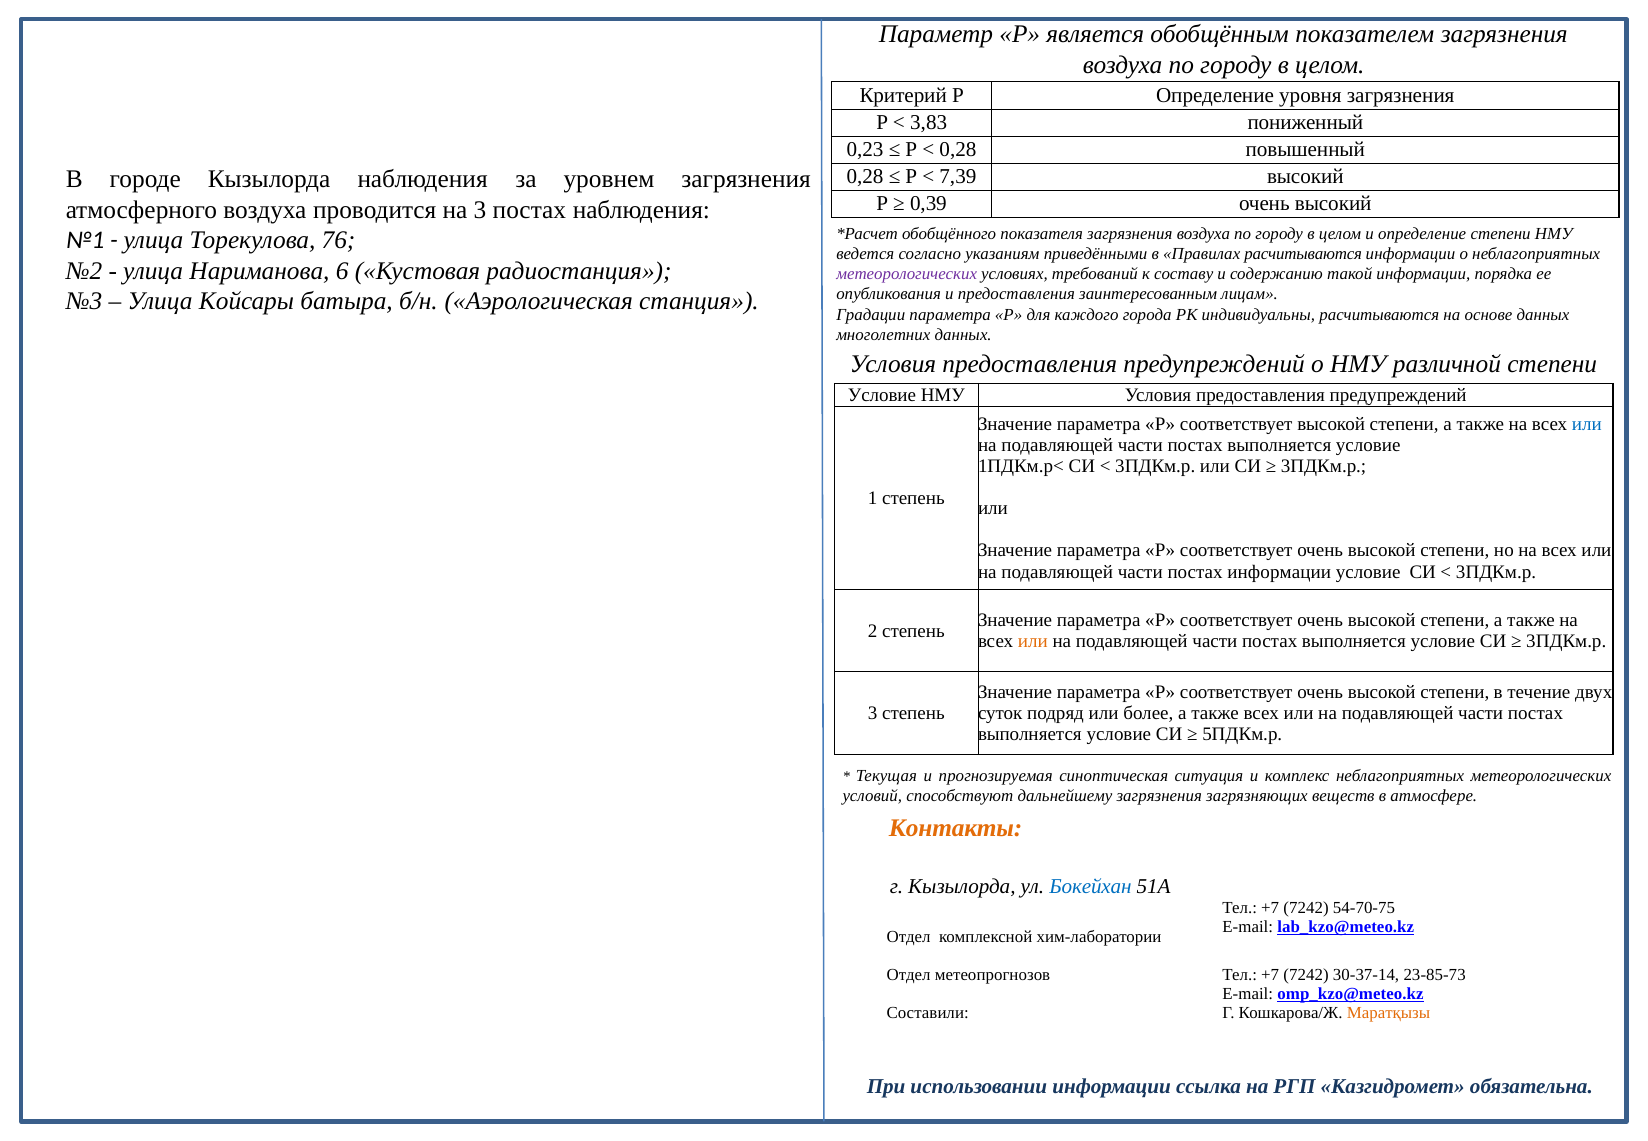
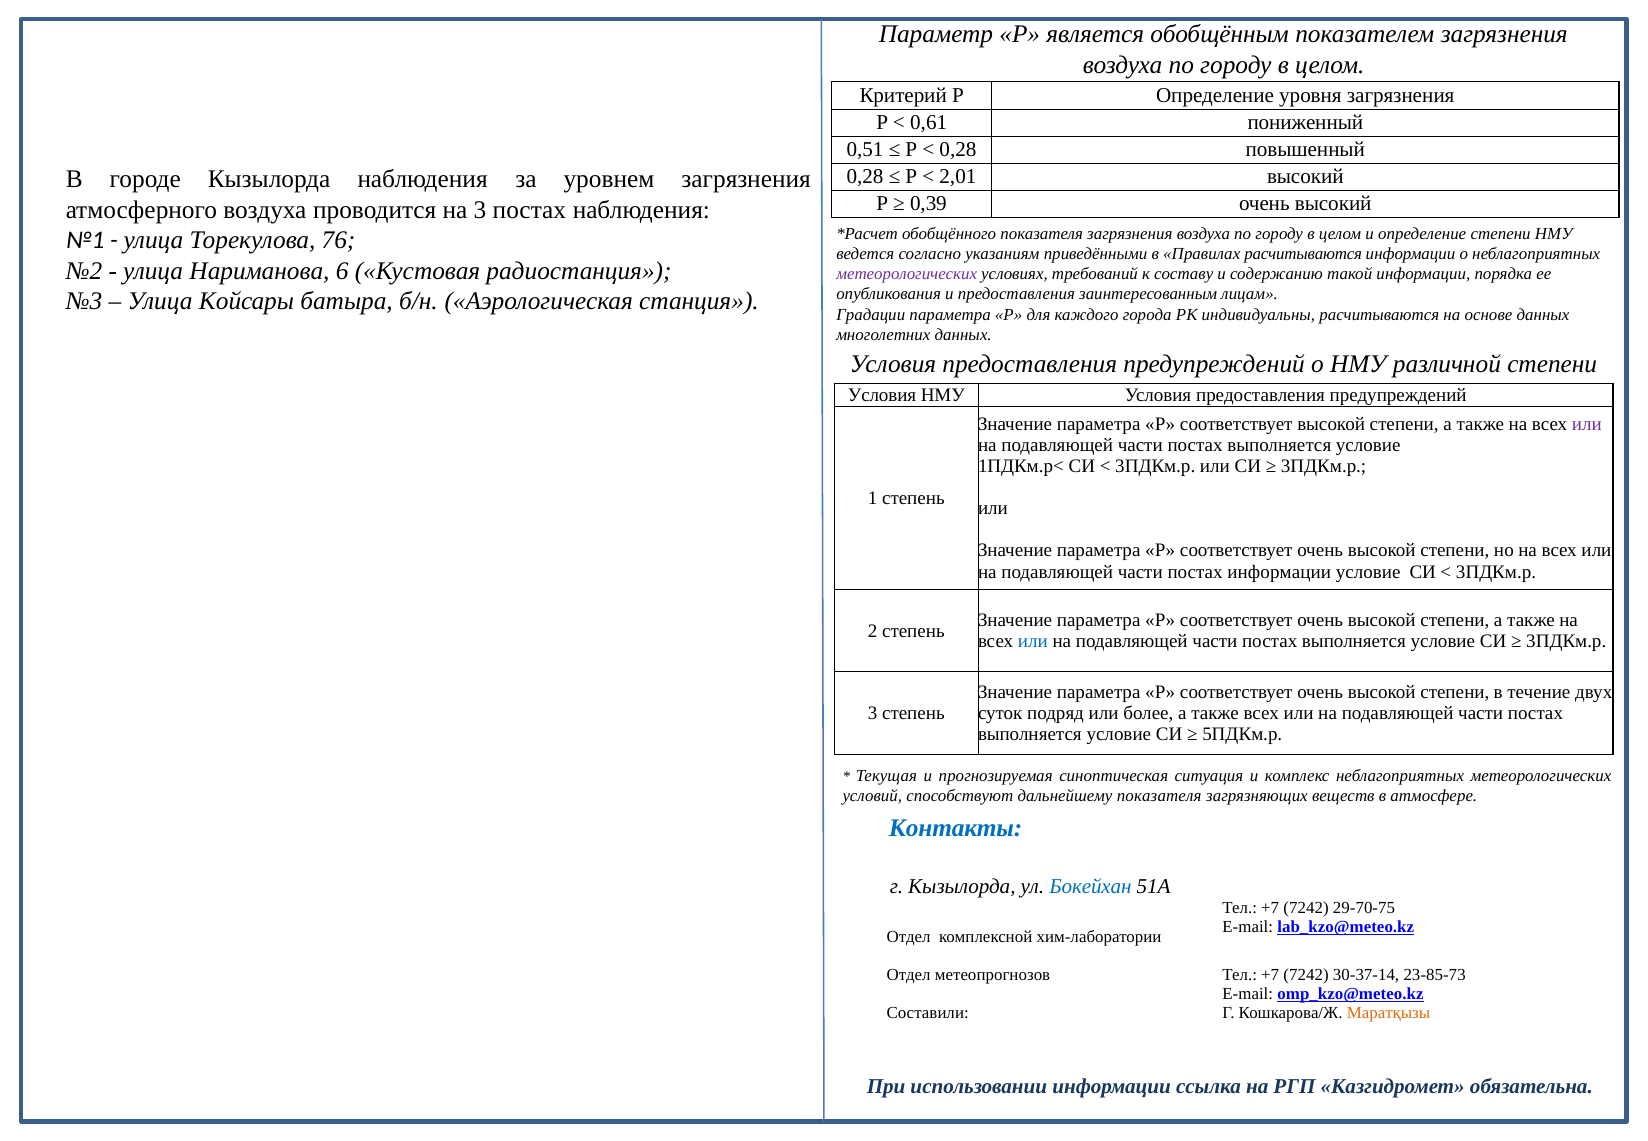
3,83: 3,83 -> 0,61 (929, 122)
0,23: 0,23 -> 0,51 (865, 150)
7,39: 7,39 -> 2,01 (958, 177)
Условие: Условие -> Условия (882, 395)
или colour: blue -> purple (1587, 424)
или colour: orange -> blue (1033, 641)
дальнейшему загрязнения: загрязнения -> показателя (1159, 796)
Контакты colour: orange -> blue (956, 828)
54-70-75: 54-70-75 -> 29-70-75 (1364, 908)
